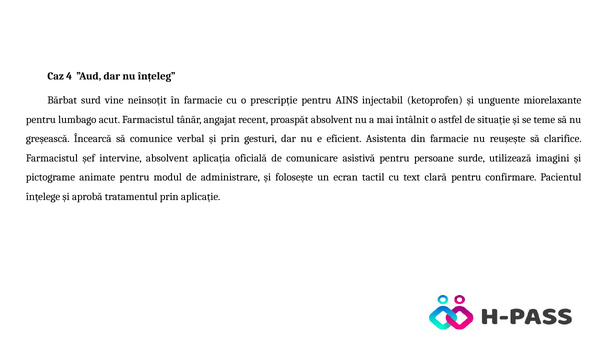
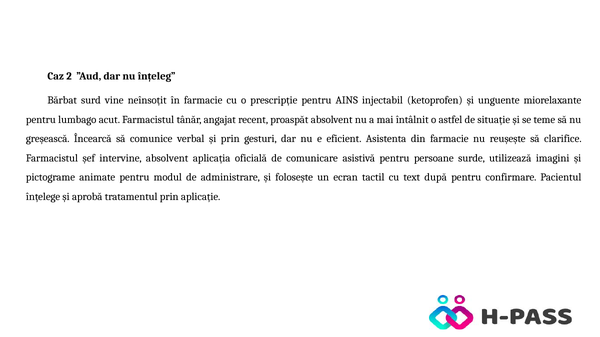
4: 4 -> 2 (69, 76)
clară: clară -> după (436, 178)
